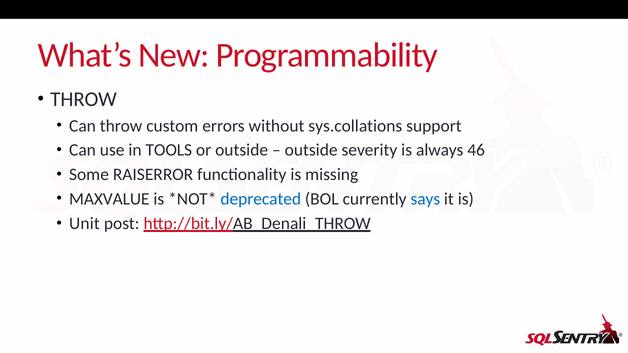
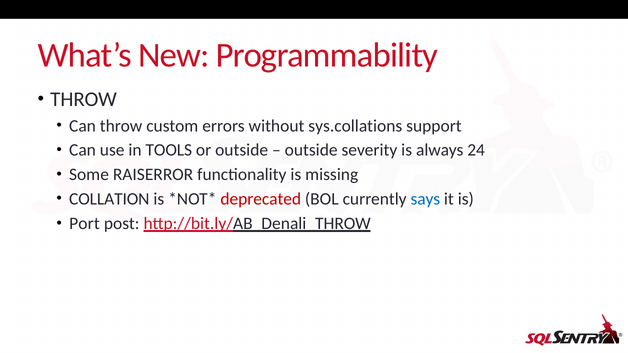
46: 46 -> 24 (476, 150)
MAXVALUE: MAXVALUE -> COLLATION (109, 199)
deprecated colour: blue -> red (261, 199)
Unit: Unit -> Port (84, 224)
